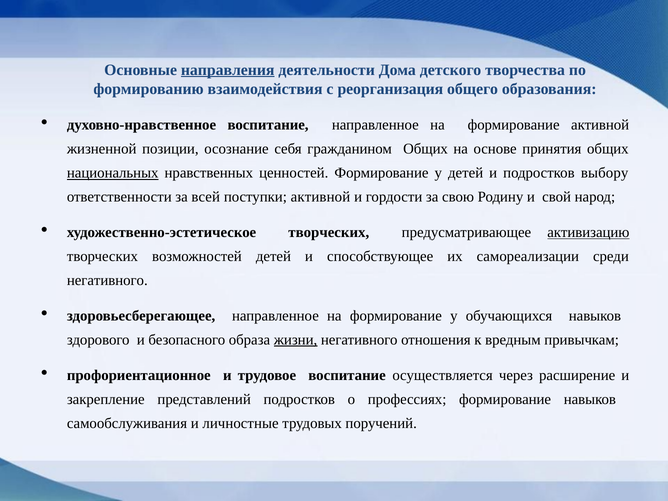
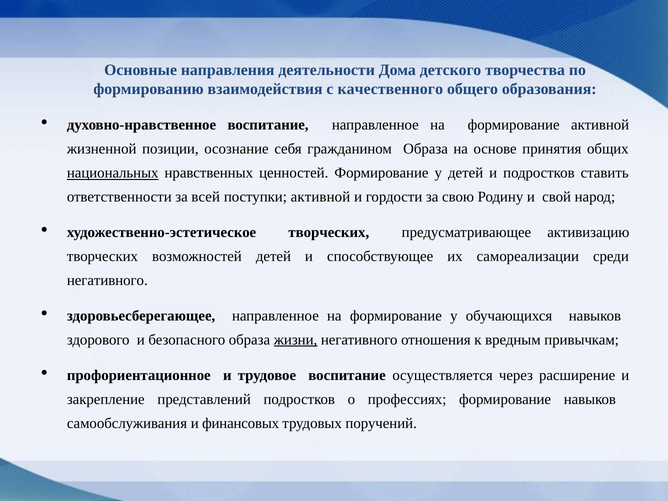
направления underline: present -> none (228, 70)
реорганизация: реорганизация -> качественного (390, 89)
гражданином Общих: Общих -> Образа (426, 149)
выбору: выбору -> ставить (605, 173)
активизацию underline: present -> none (588, 232)
личностные: личностные -> финансовых (241, 423)
